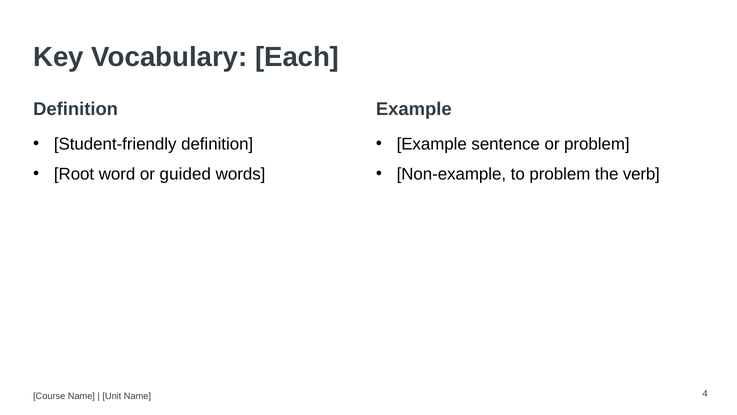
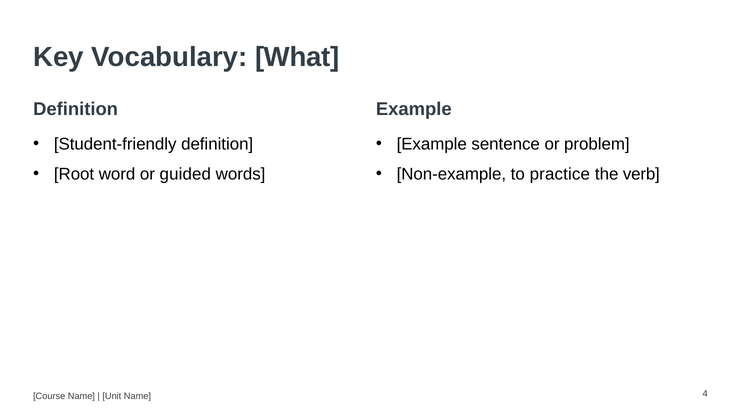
Each: Each -> What (297, 57)
to problem: problem -> practice (560, 174)
